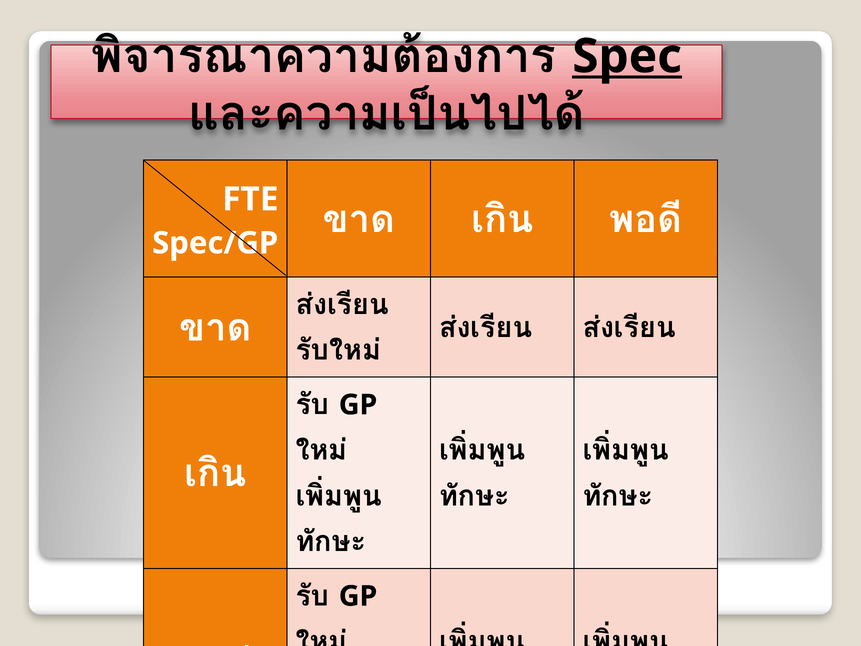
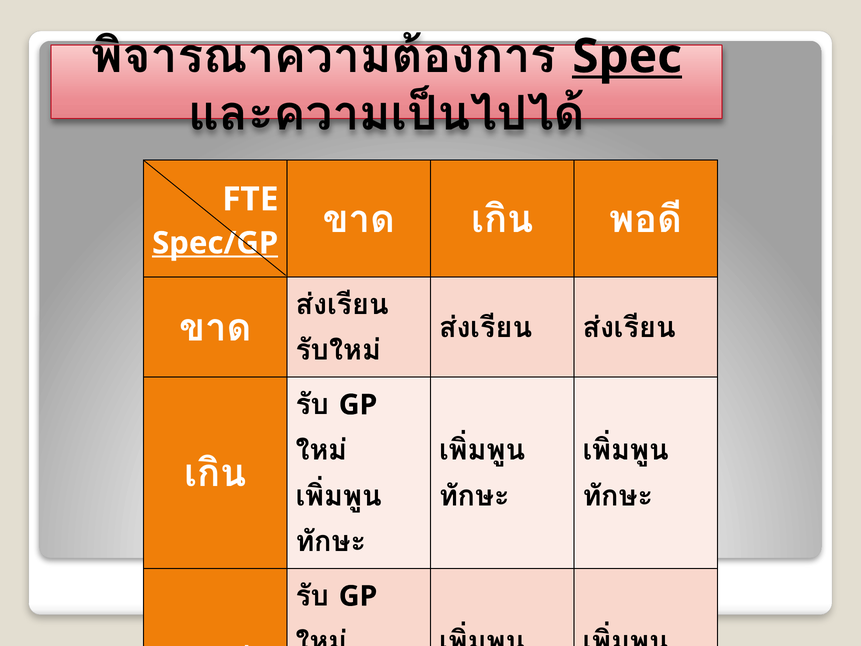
Spec/GP underline: none -> present (215, 243)
